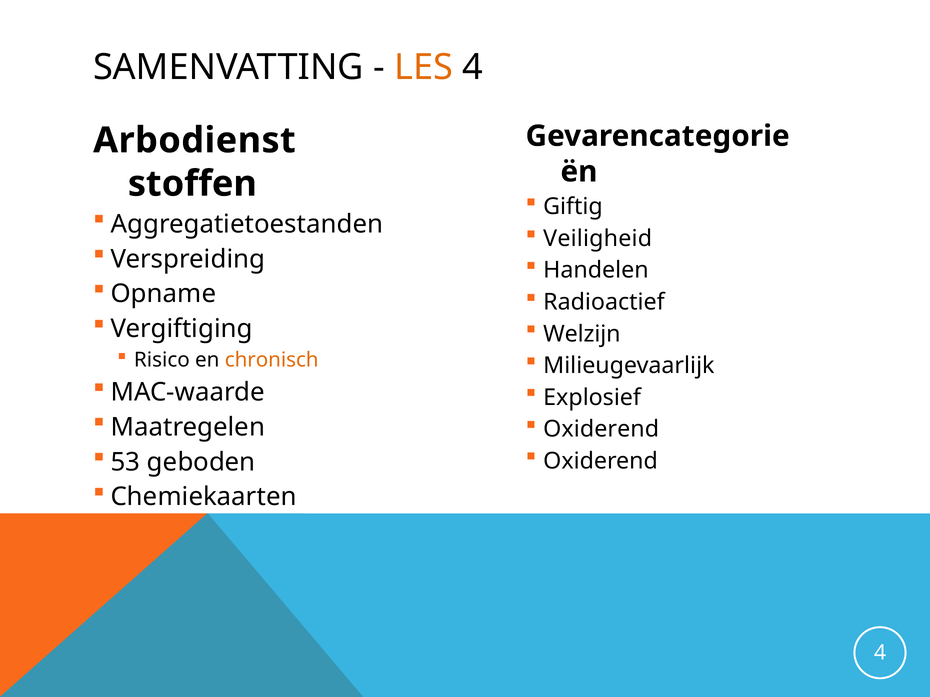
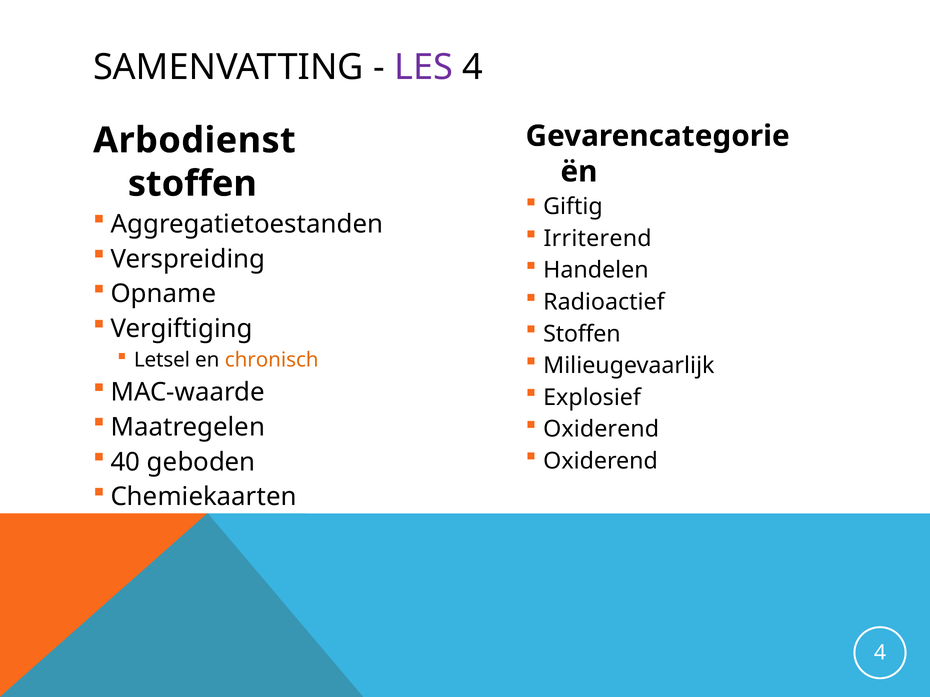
LES colour: orange -> purple (424, 68)
Veiligheid: Veiligheid -> Irriterend (598, 239)
Welzijn: Welzijn -> Stoffen (582, 334)
Risico: Risico -> Letsel (162, 360)
53: 53 -> 40 (125, 462)
